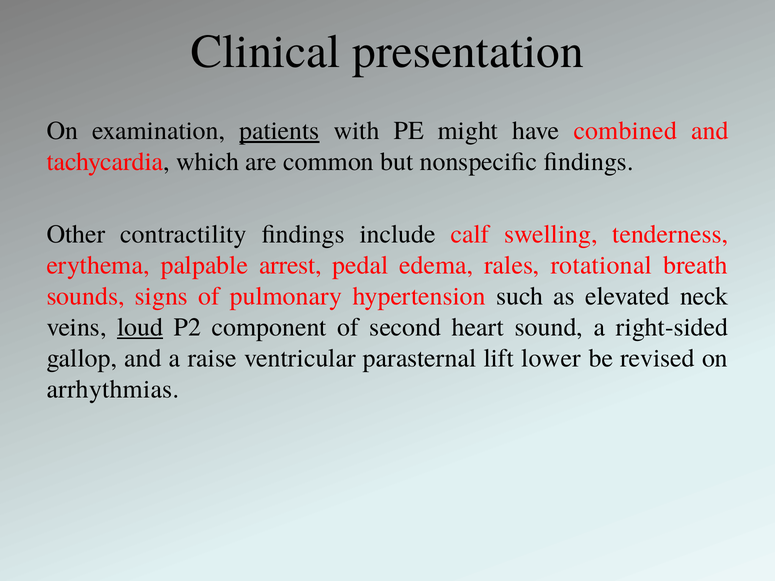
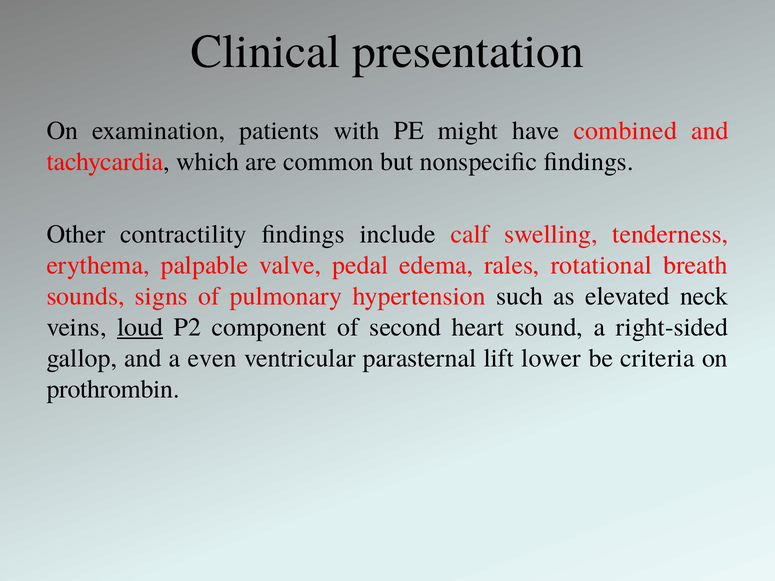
patients underline: present -> none (279, 131)
arrest: arrest -> valve (290, 265)
raise: raise -> even (212, 358)
revised: revised -> criteria (657, 358)
arrhythmias: arrhythmias -> prothrombin (113, 389)
